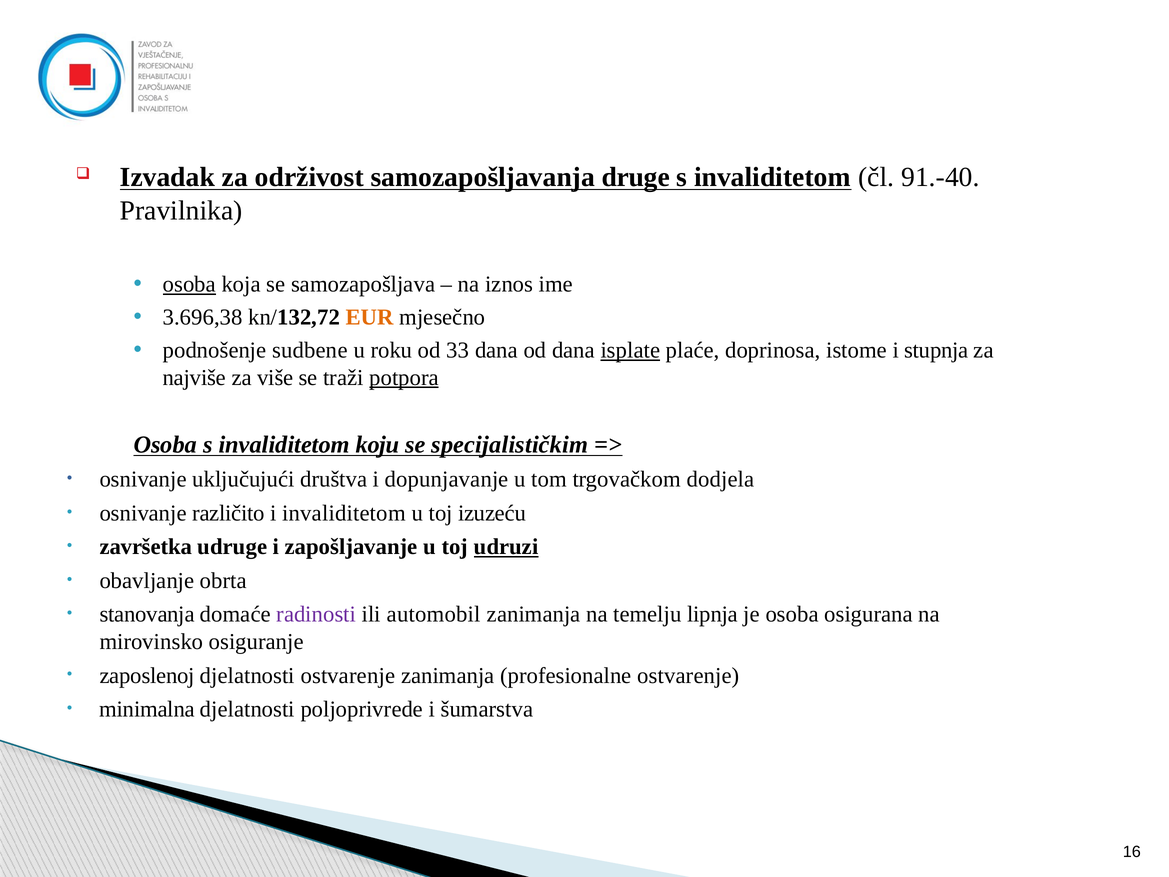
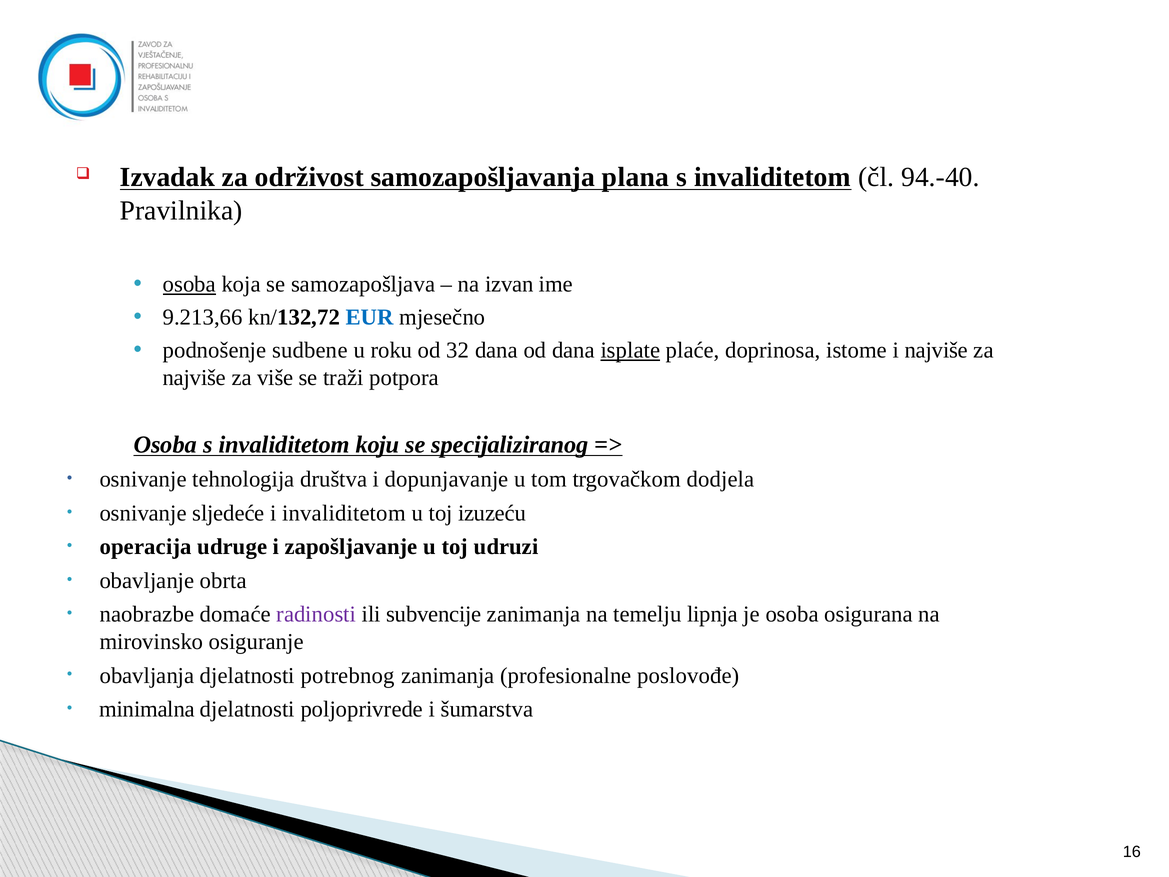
druge: druge -> plana (636, 177)
91.-40: 91.-40 -> 94.-40 (940, 177)
iznos: iznos -> izvan (509, 284)
3.696,38: 3.696,38 -> 9.213,66 (203, 317)
EUR colour: orange -> blue (370, 317)
33: 33 -> 32 (458, 350)
i stupnja: stupnja -> najviše (936, 350)
potpora underline: present -> none (404, 377)
specijalističkim: specijalističkim -> specijaliziranog (510, 444)
uključujući: uključujući -> tehnologija (243, 479)
različito: različito -> sljedeće (228, 513)
završetka: završetka -> operacija (146, 547)
udruzi underline: present -> none (506, 547)
stanovanja: stanovanja -> naobrazbe (147, 614)
automobil: automobil -> subvencije (434, 614)
zaposlenoj: zaposlenoj -> obavljanja (147, 675)
djelatnosti ostvarenje: ostvarenje -> potrebnog (348, 675)
profesionalne ostvarenje: ostvarenje -> poslovođe (688, 675)
